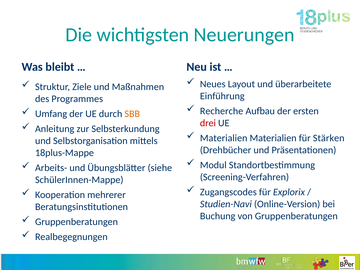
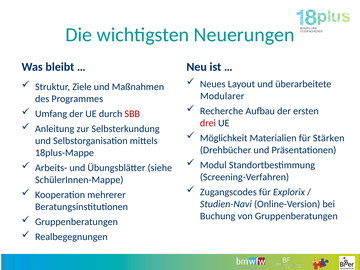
Einführung: Einführung -> Modularer (222, 96)
SBB colour: orange -> red (132, 114)
Materialien: Materialien -> Möglichkeit (224, 138)
